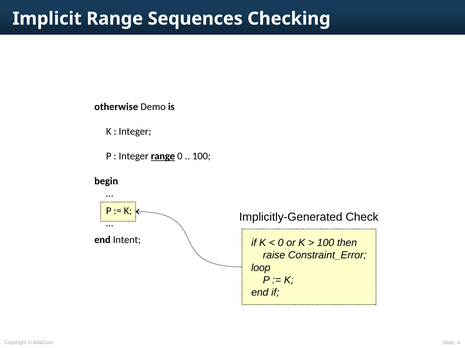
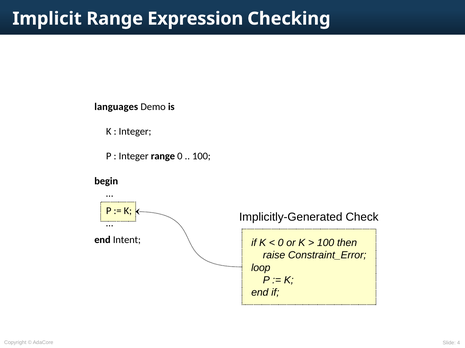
Sequences: Sequences -> Expression (195, 19)
otherwise: otherwise -> languages (116, 107)
range underline: present -> none (163, 157)
